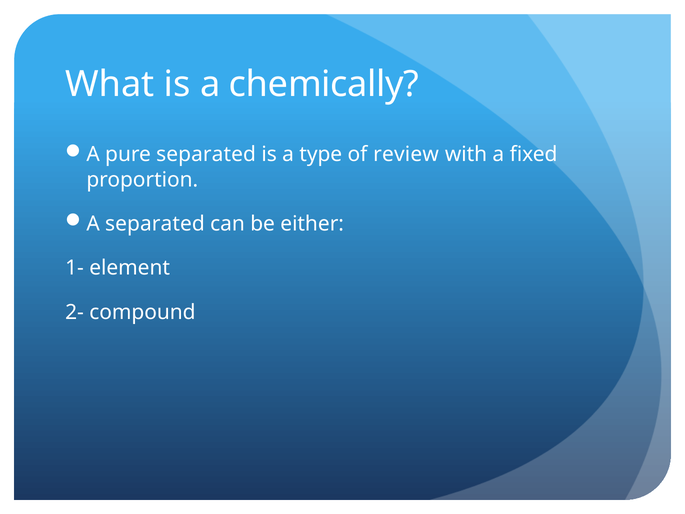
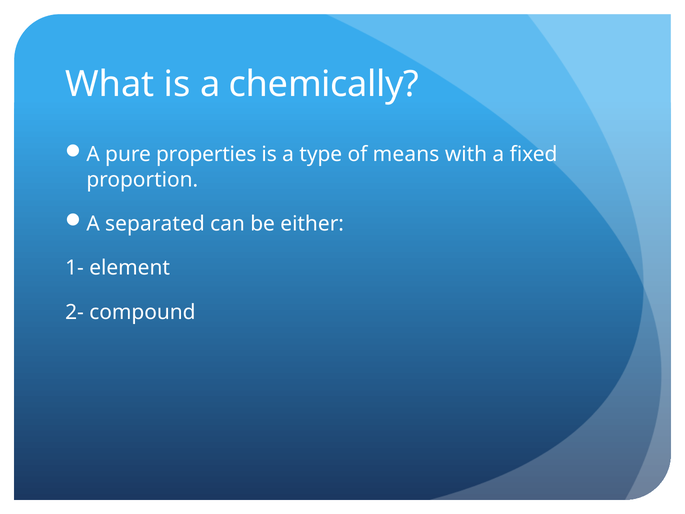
pure separated: separated -> properties (206, 154)
review: review -> means (406, 154)
